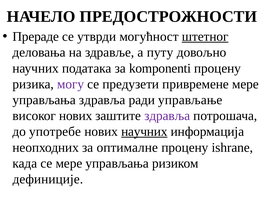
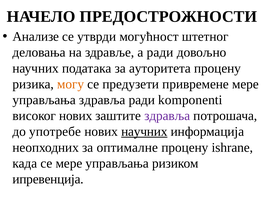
Прераде: Прераде -> Анализе (36, 37)
штетног underline: present -> none (205, 37)
а путу: путу -> ради (160, 52)
komponenti: komponenti -> ауторитета (160, 68)
могу colour: purple -> orange (71, 84)
управљање: управљање -> komponenti (190, 100)
дефиниције: дефиниције -> ипревенција (48, 179)
